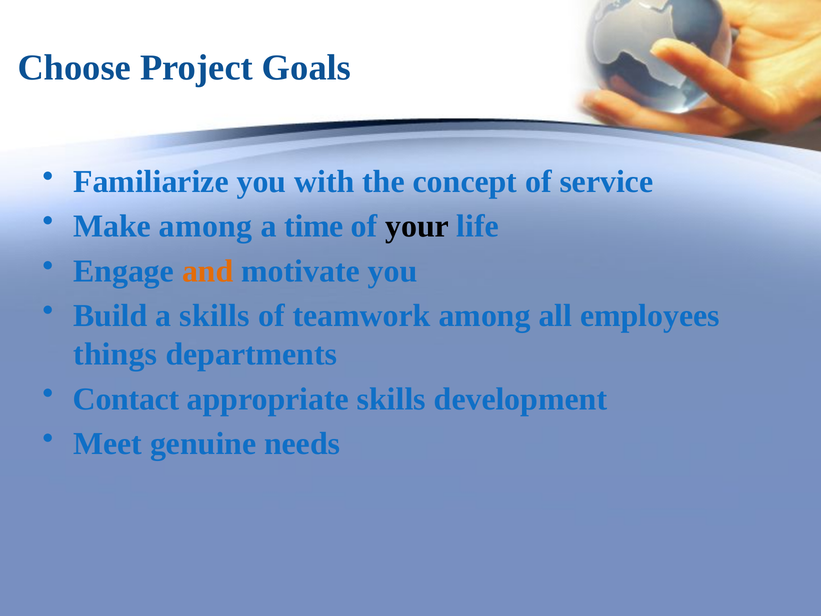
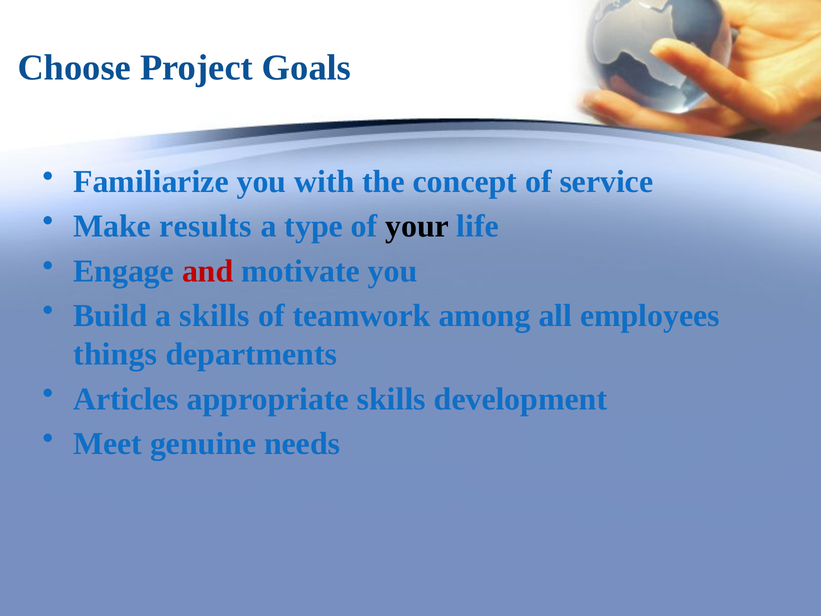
Make among: among -> results (206, 226)
time: time -> type (314, 226)
and colour: orange -> red (208, 271)
Contact: Contact -> Articles (126, 399)
